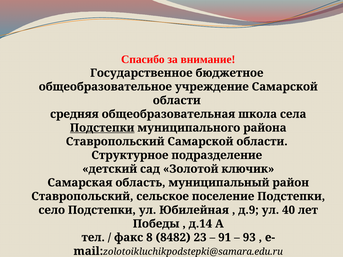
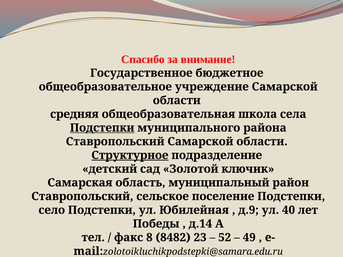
Структурное underline: none -> present (130, 155)
91: 91 -> 52 (225, 238)
93: 93 -> 49 (249, 238)
